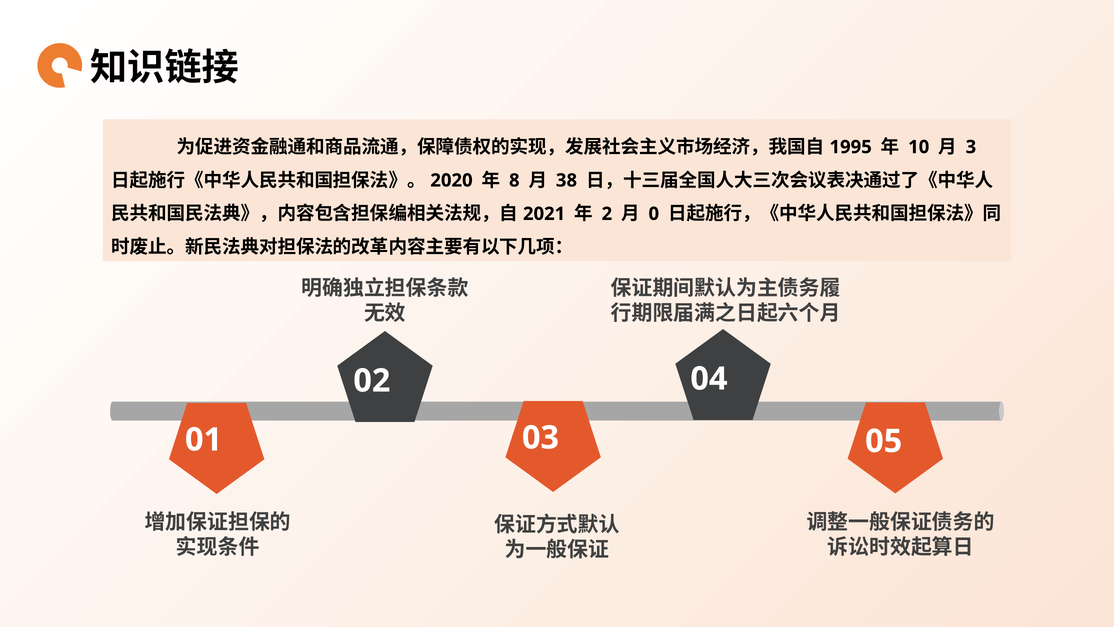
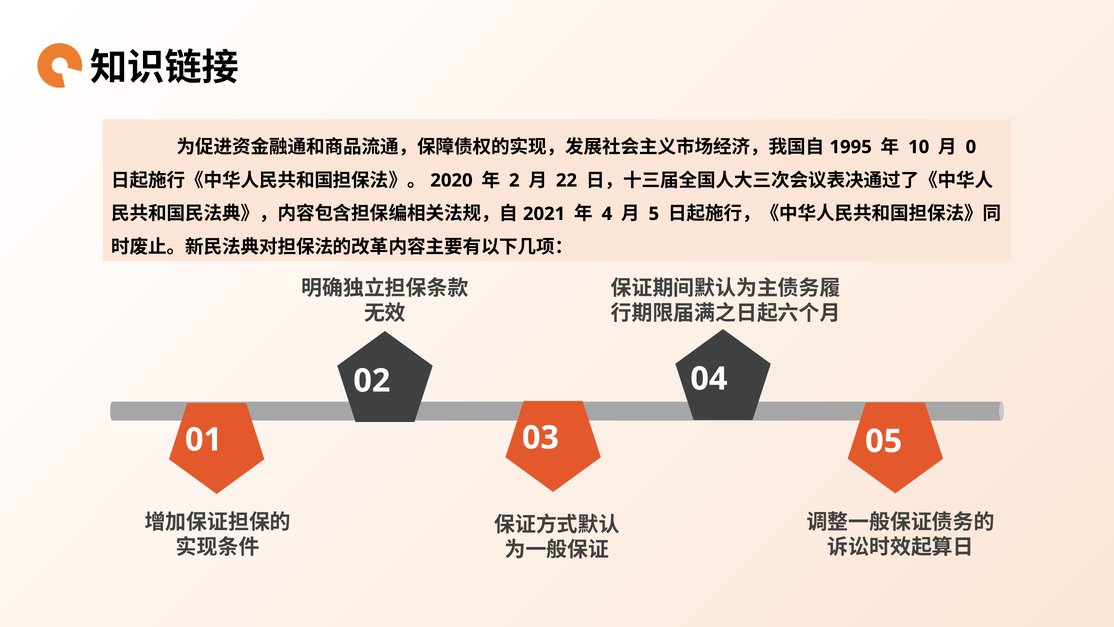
3: 3 -> 0 (971, 147)
8: 8 -> 2 (514, 180)
38: 38 -> 22 (567, 180)
2: 2 -> 4 (607, 214)
0: 0 -> 5 (654, 214)
